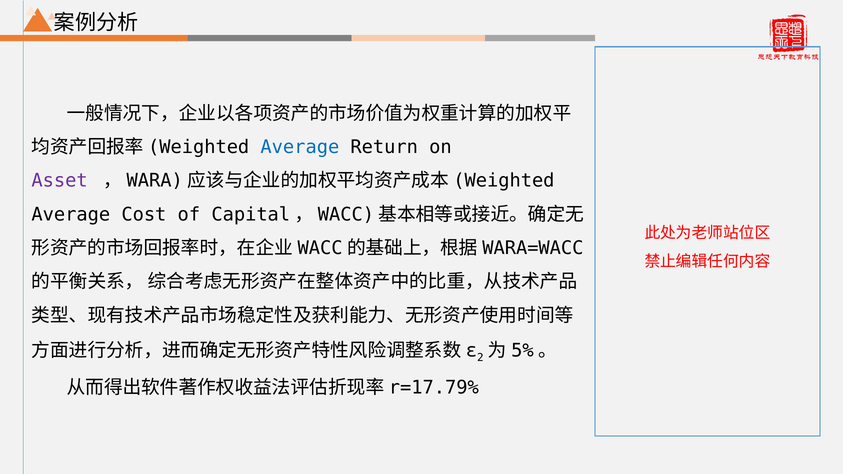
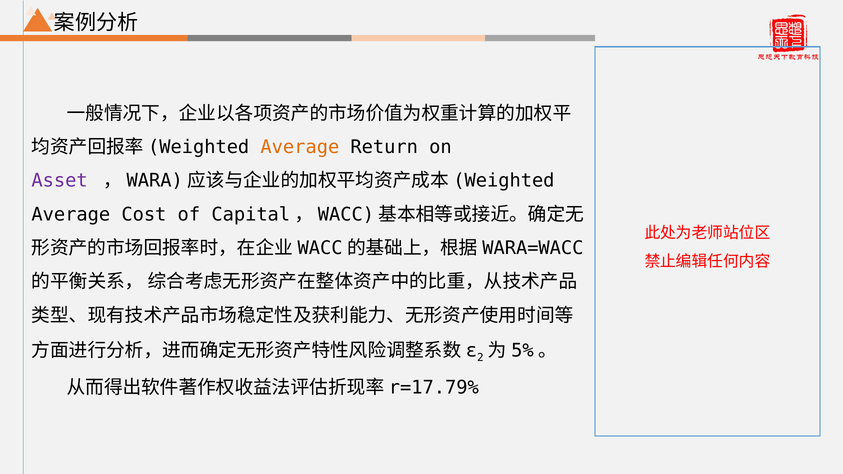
Average colour: blue -> orange (300, 147)
